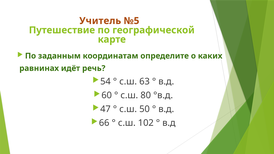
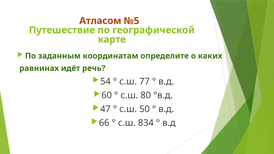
Учитель: Учитель -> Атласом (100, 21)
63: 63 -> 77 (145, 82)
102: 102 -> 834 (146, 123)
